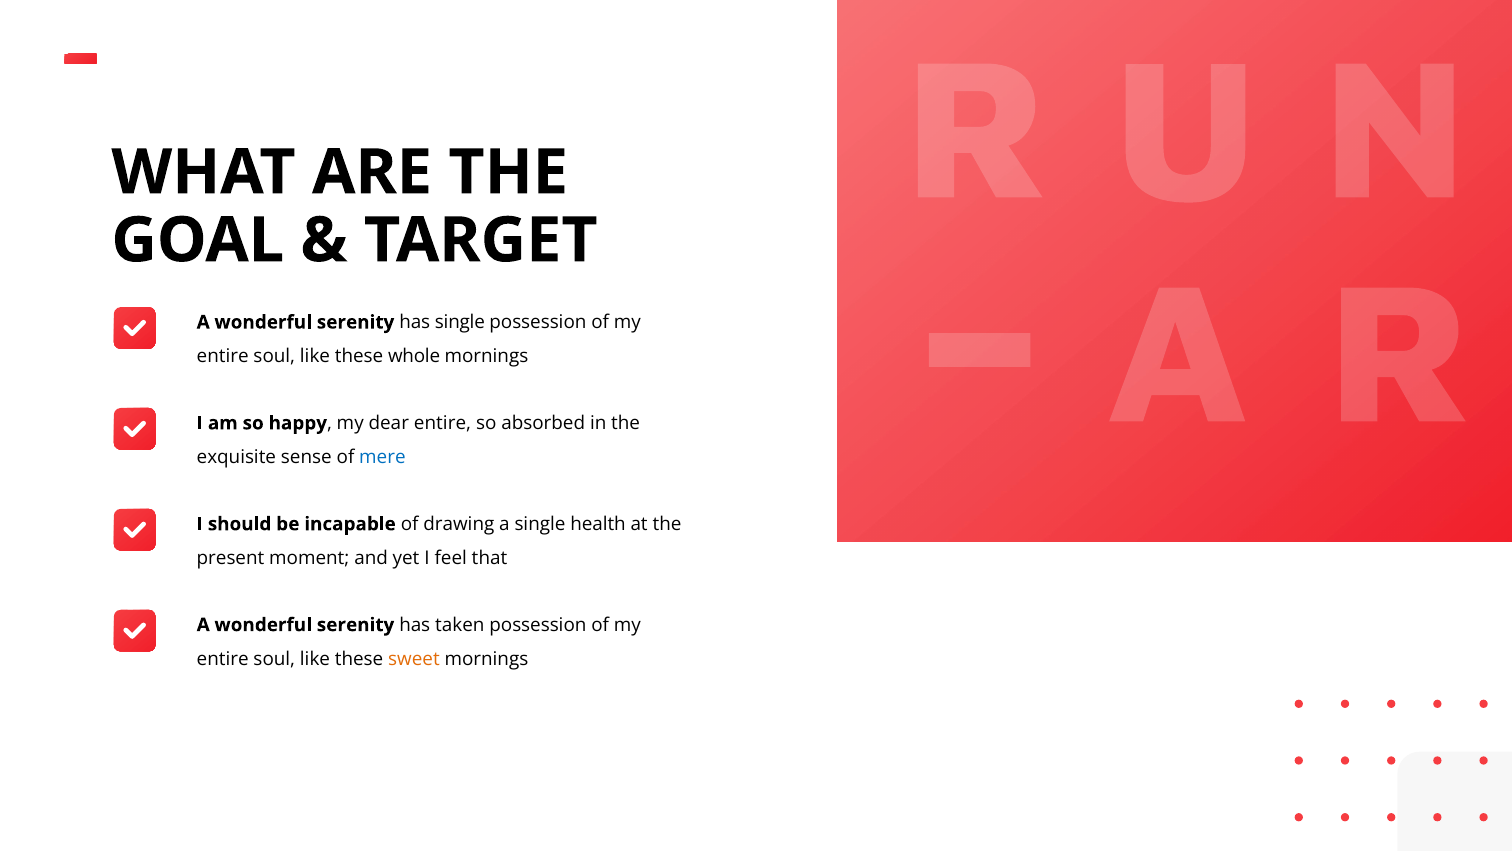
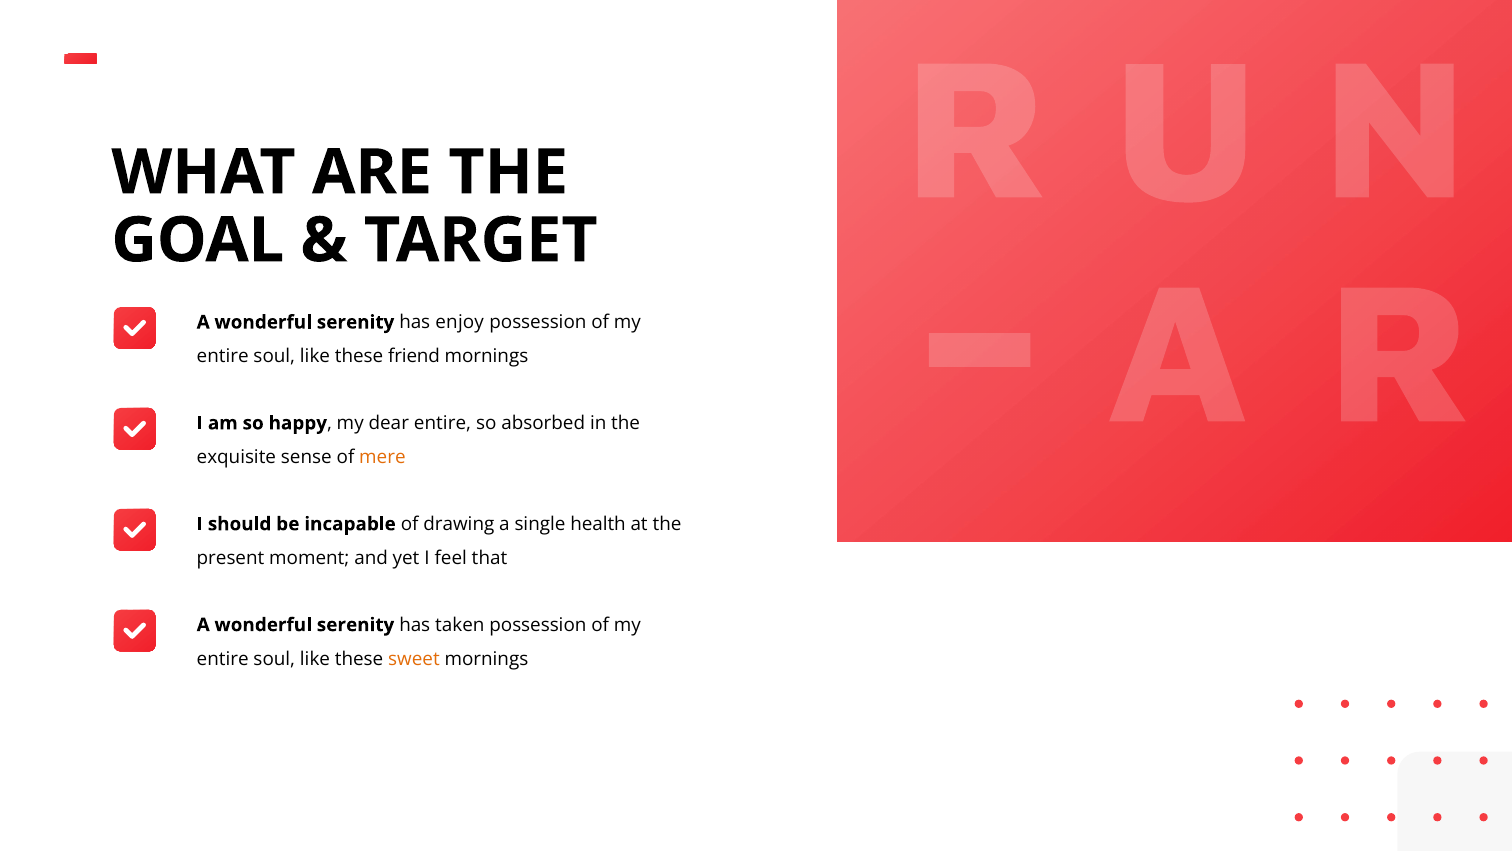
has single: single -> enjoy (460, 322)
whole: whole -> friend (414, 356)
mere colour: blue -> orange (382, 457)
